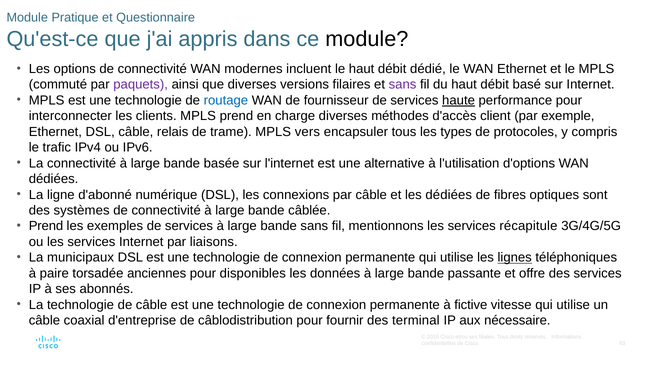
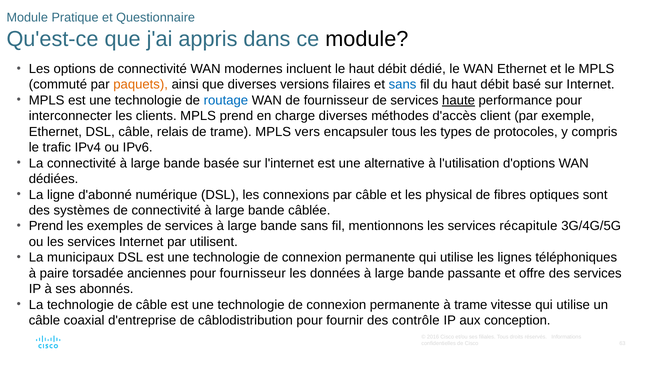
paquets colour: purple -> orange (141, 85)
sans colour: purple -> blue (403, 85)
les dédiées: dédiées -> physical (449, 195)
liaisons: liaisons -> utilisent (214, 242)
lignes underline: present -> none (515, 257)
pour disponibles: disponibles -> fournisseur (253, 273)
à fictive: fictive -> trame (471, 305)
terminal: terminal -> contrôle (416, 320)
nécessaire: nécessaire -> conception (517, 320)
